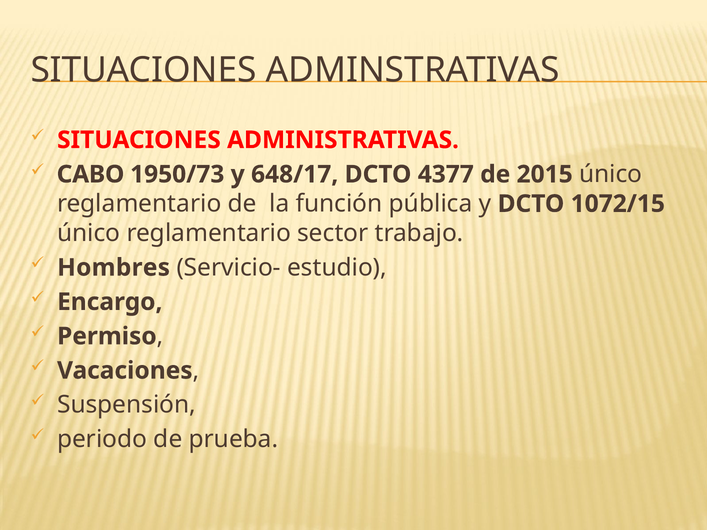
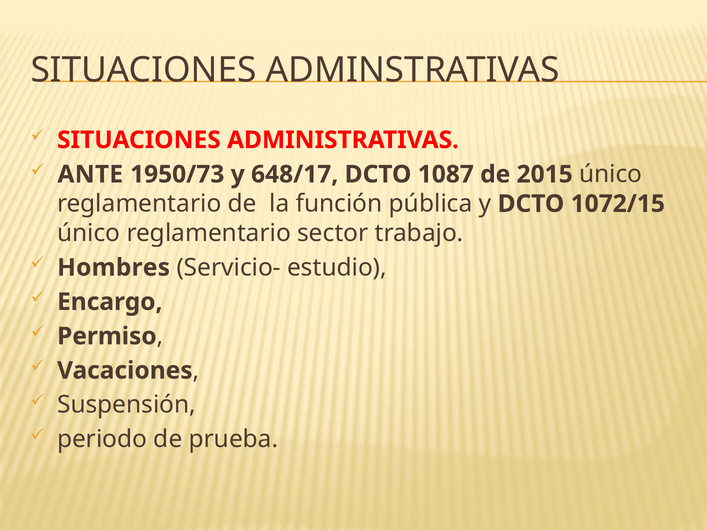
CABO: CABO -> ANTE (90, 174)
4377: 4377 -> 1087 (446, 174)
